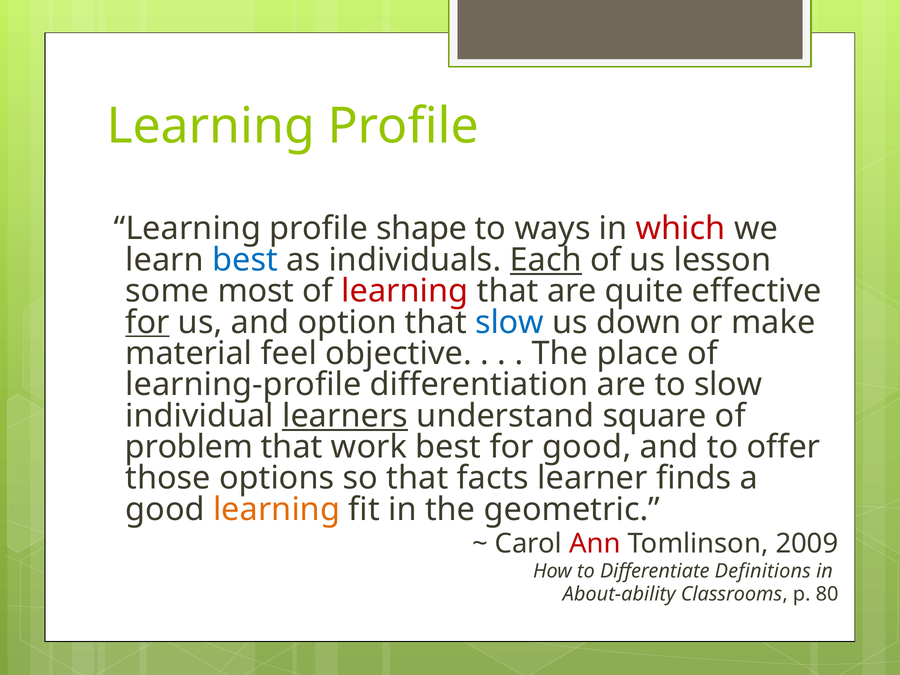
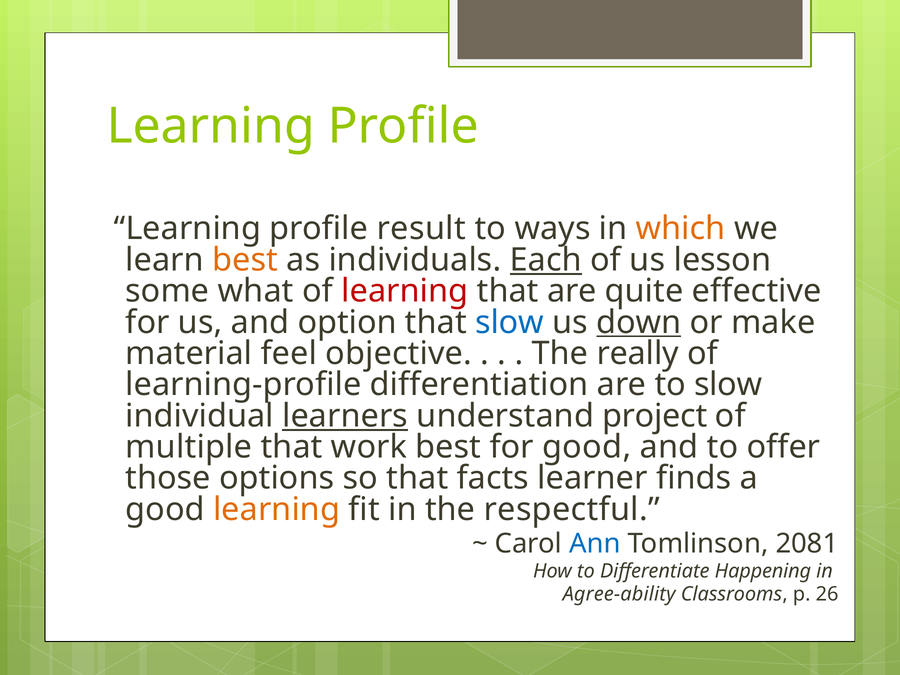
shape: shape -> result (421, 229)
which colour: red -> orange (681, 229)
best colour: blue -> orange (245, 260)
most: most -> what (256, 291)
for underline: present -> none (147, 322)
down underline: none -> present (639, 322)
place: place -> really (638, 353)
square: square -> project (655, 416)
problem: problem -> multiple (189, 447)
geometric: geometric -> respectful (572, 509)
Ann colour: red -> blue (595, 544)
2009: 2009 -> 2081 (807, 544)
Definitions: Definitions -> Happening (763, 571)
About-ability: About-ability -> Agree-ability (619, 594)
80: 80 -> 26 (827, 594)
